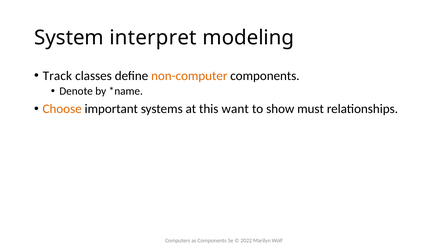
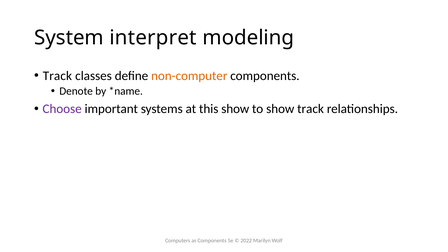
Choose colour: orange -> purple (62, 109)
this want: want -> show (235, 109)
show must: must -> track (311, 109)
